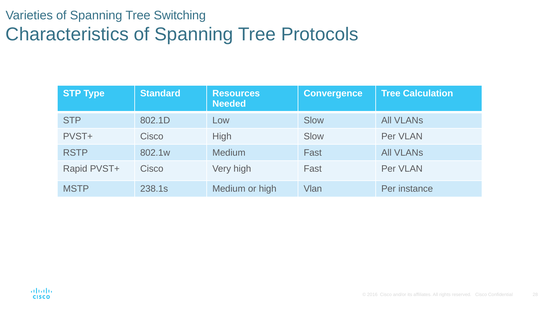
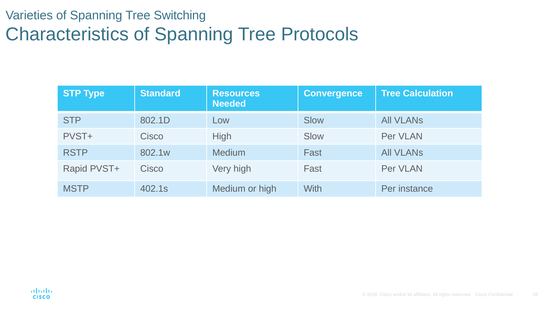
238.1s: 238.1s -> 402.1s (154, 189)
high Vlan: Vlan -> With (313, 189)
